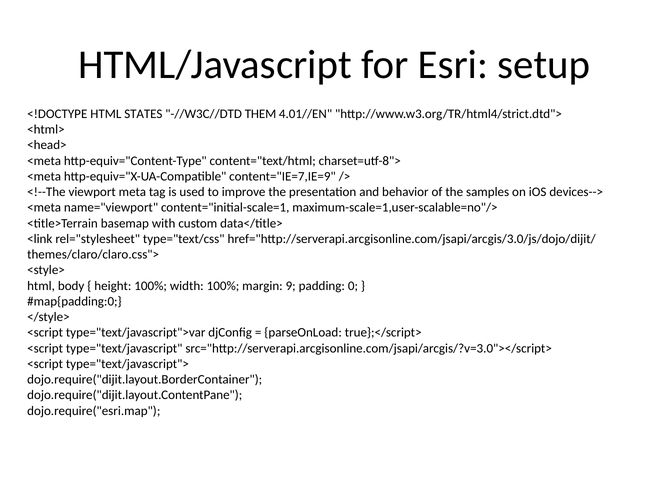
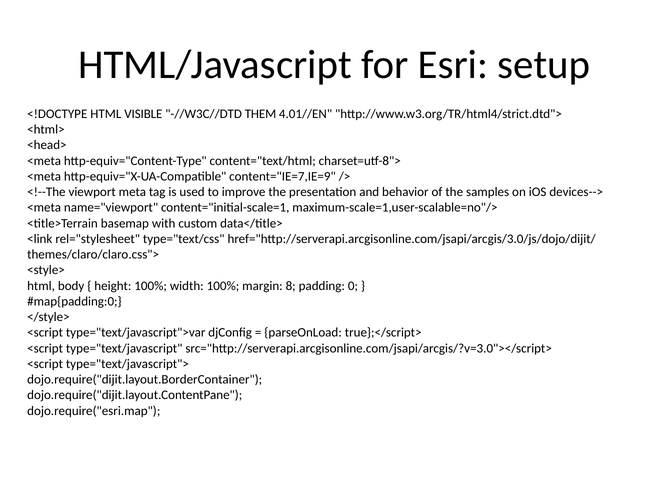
STATES: STATES -> VISIBLE (143, 114)
9: 9 -> 8 (291, 286)
